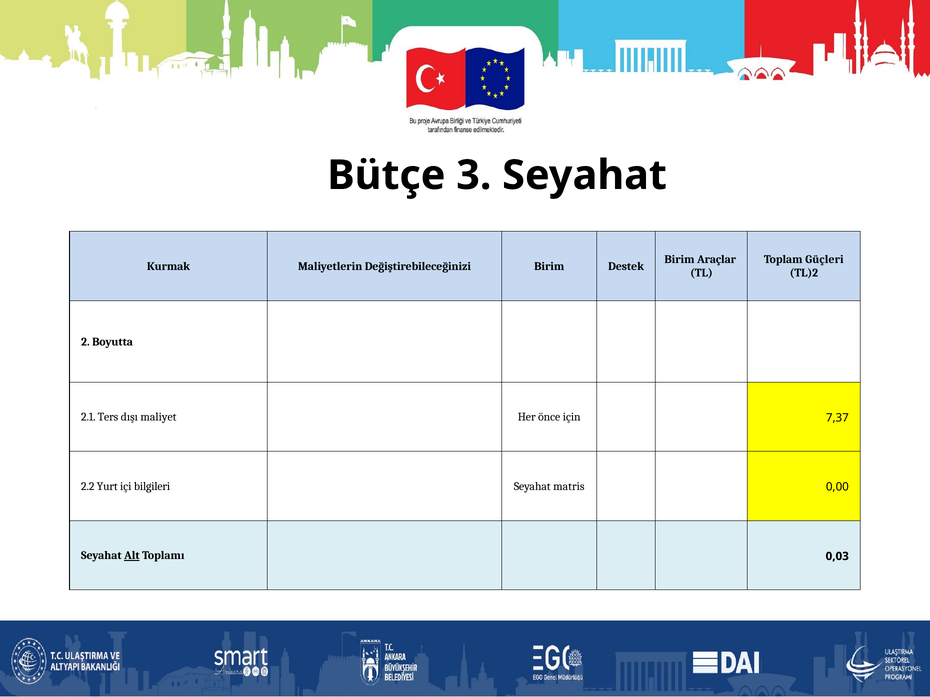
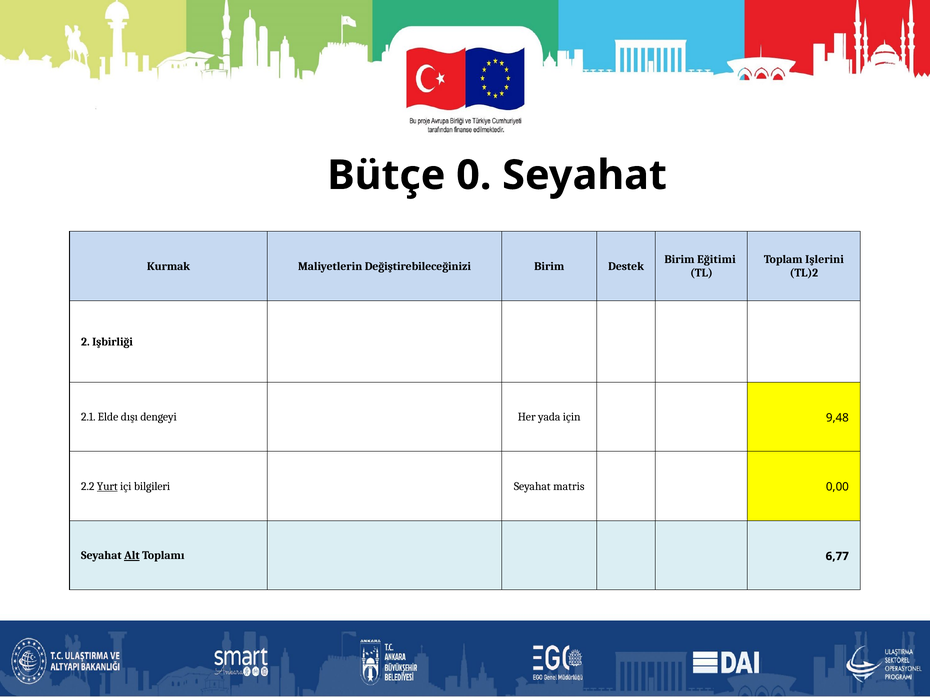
3: 3 -> 0 (474, 175)
Araçlar: Araçlar -> Eğitimi (716, 260)
Güçleri: Güçleri -> Işlerini (825, 260)
Boyutta: Boyutta -> Işbirliği (113, 342)
Ters: Ters -> Elde (108, 417)
maliyet: maliyet -> dengeyi (159, 417)
önce: önce -> yada (549, 417)
7,37: 7,37 -> 9,48 (837, 418)
Yurt underline: none -> present (107, 487)
0,03: 0,03 -> 6,77 (837, 557)
